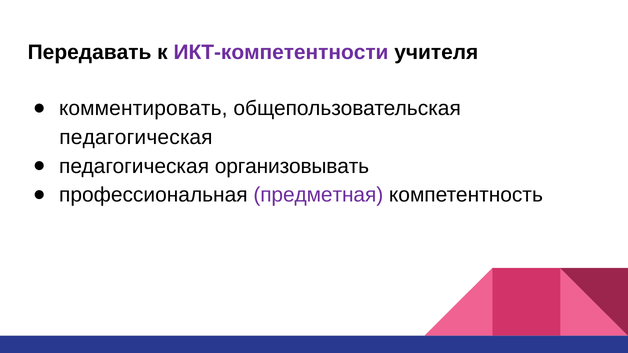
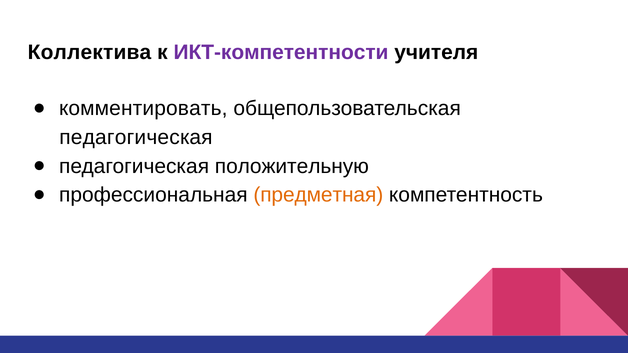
Передавать: Передавать -> Коллектива (89, 52)
организовывать: организовывать -> положительную (292, 166)
предметная colour: purple -> orange (318, 195)
